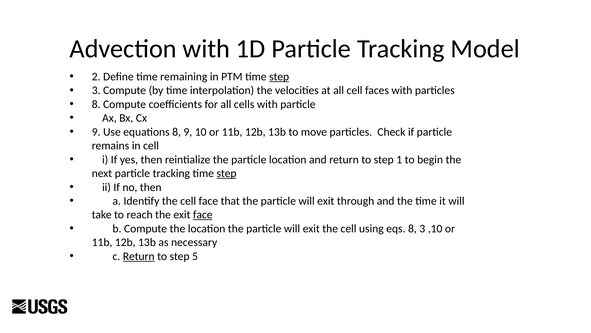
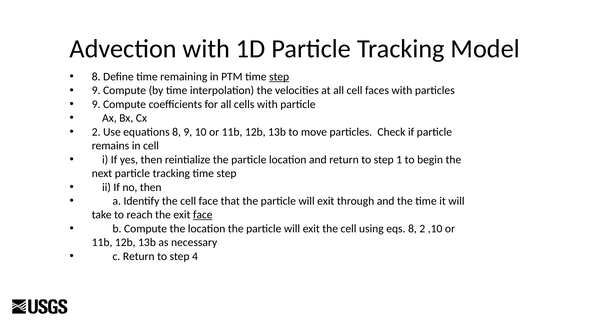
2: 2 -> 8 (96, 77)
3: 3 -> 9 (96, 90)
8: 8 -> 9 (96, 104)
9: 9 -> 2 (96, 132)
step underline: present -> none (227, 173)
8 3: 3 -> 2 (422, 228)
Return underline: present -> none (139, 256)
5: 5 -> 4 (195, 256)
